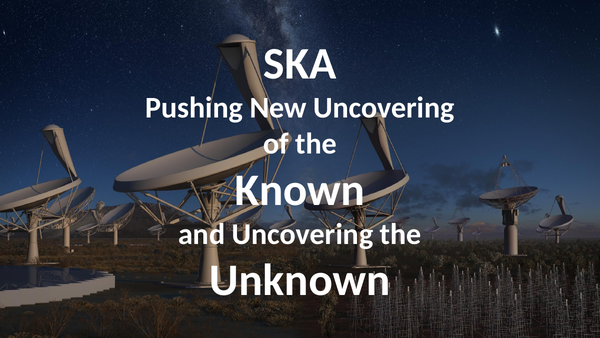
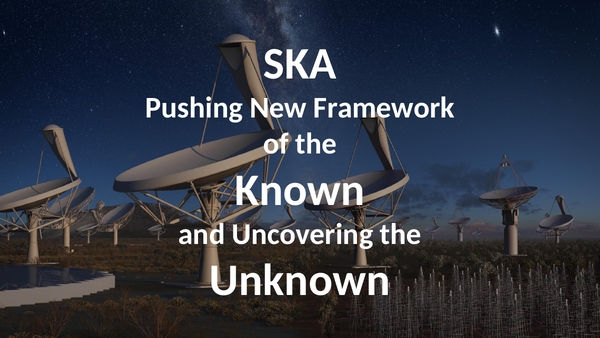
New Uncovering: Uncovering -> Framework (384, 108)
